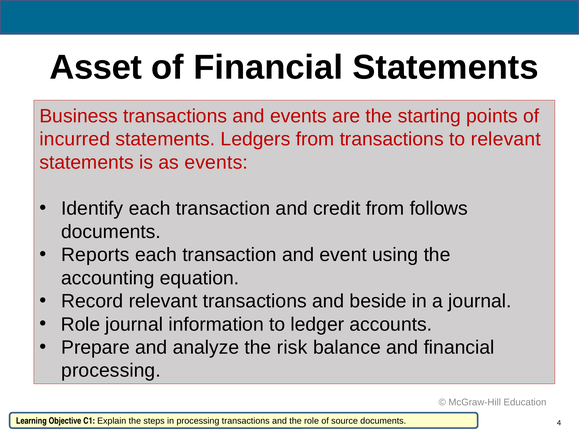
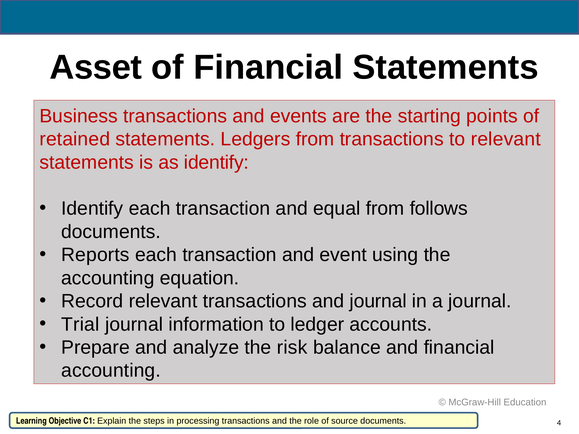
incurred: incurred -> retained (75, 139)
as events: events -> identify (216, 162)
credit: credit -> equal (337, 209)
and beside: beside -> journal (378, 301)
Role: Role -> Trial (80, 325)
processing: processing -> accounting (111, 371)
